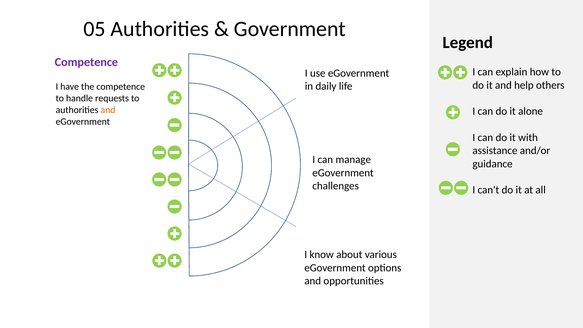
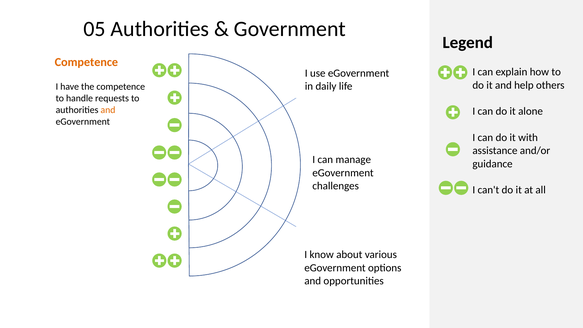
Competence colour: purple -> orange (86, 62)
